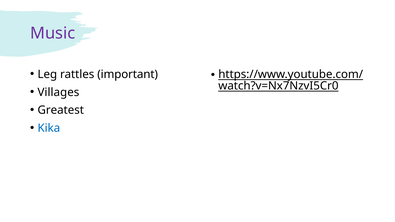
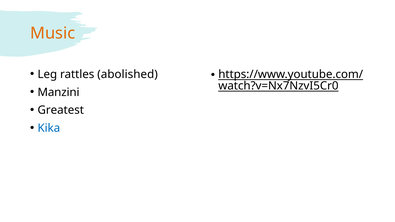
Music colour: purple -> orange (53, 33)
important: important -> abolished (128, 74)
Villages: Villages -> Manzini (58, 92)
